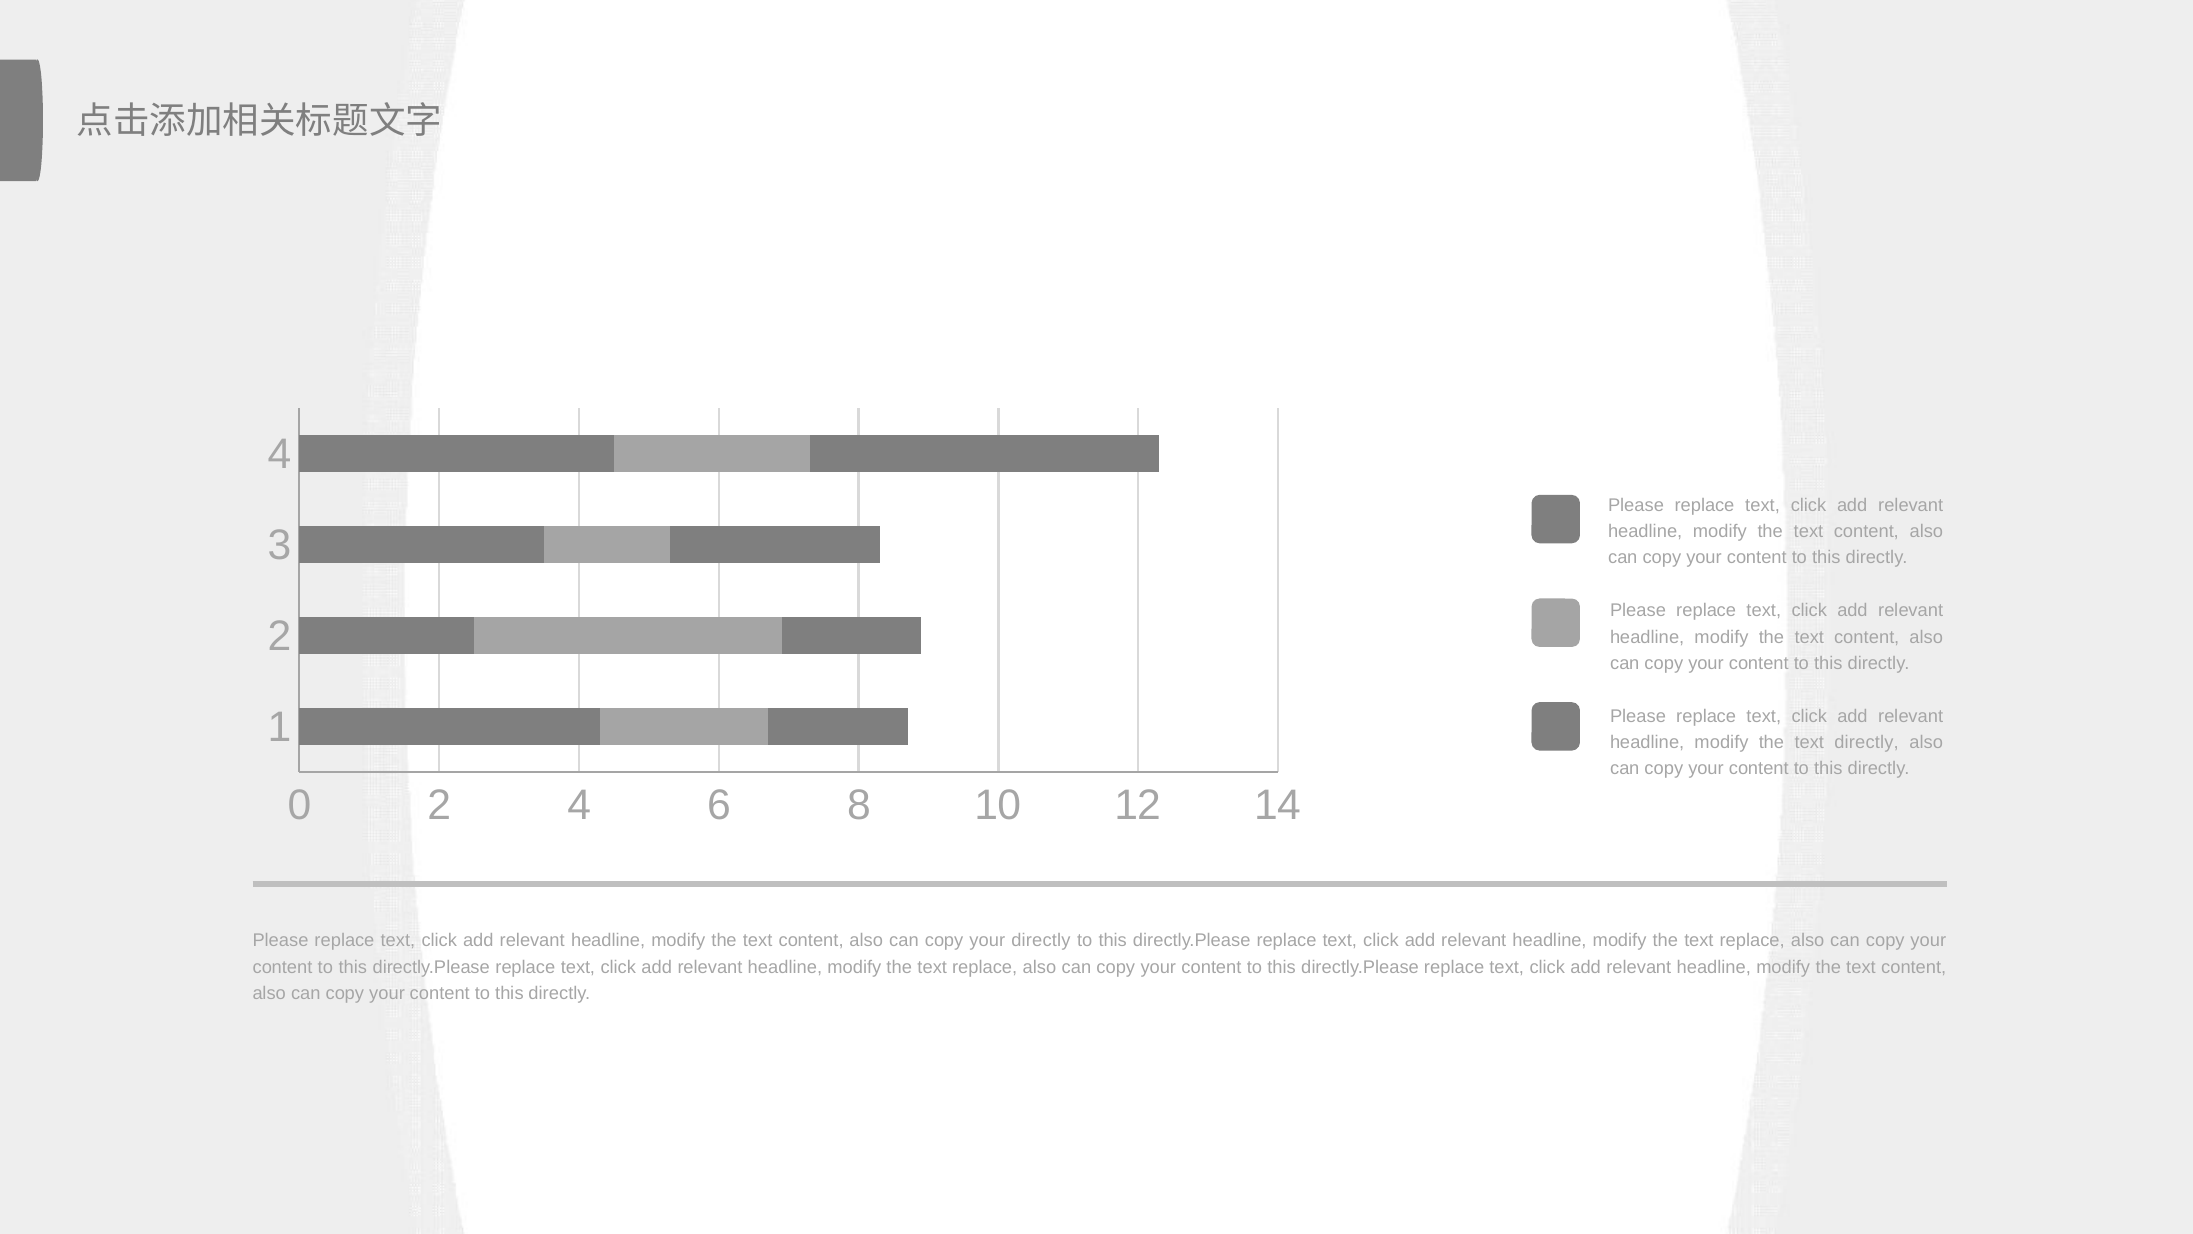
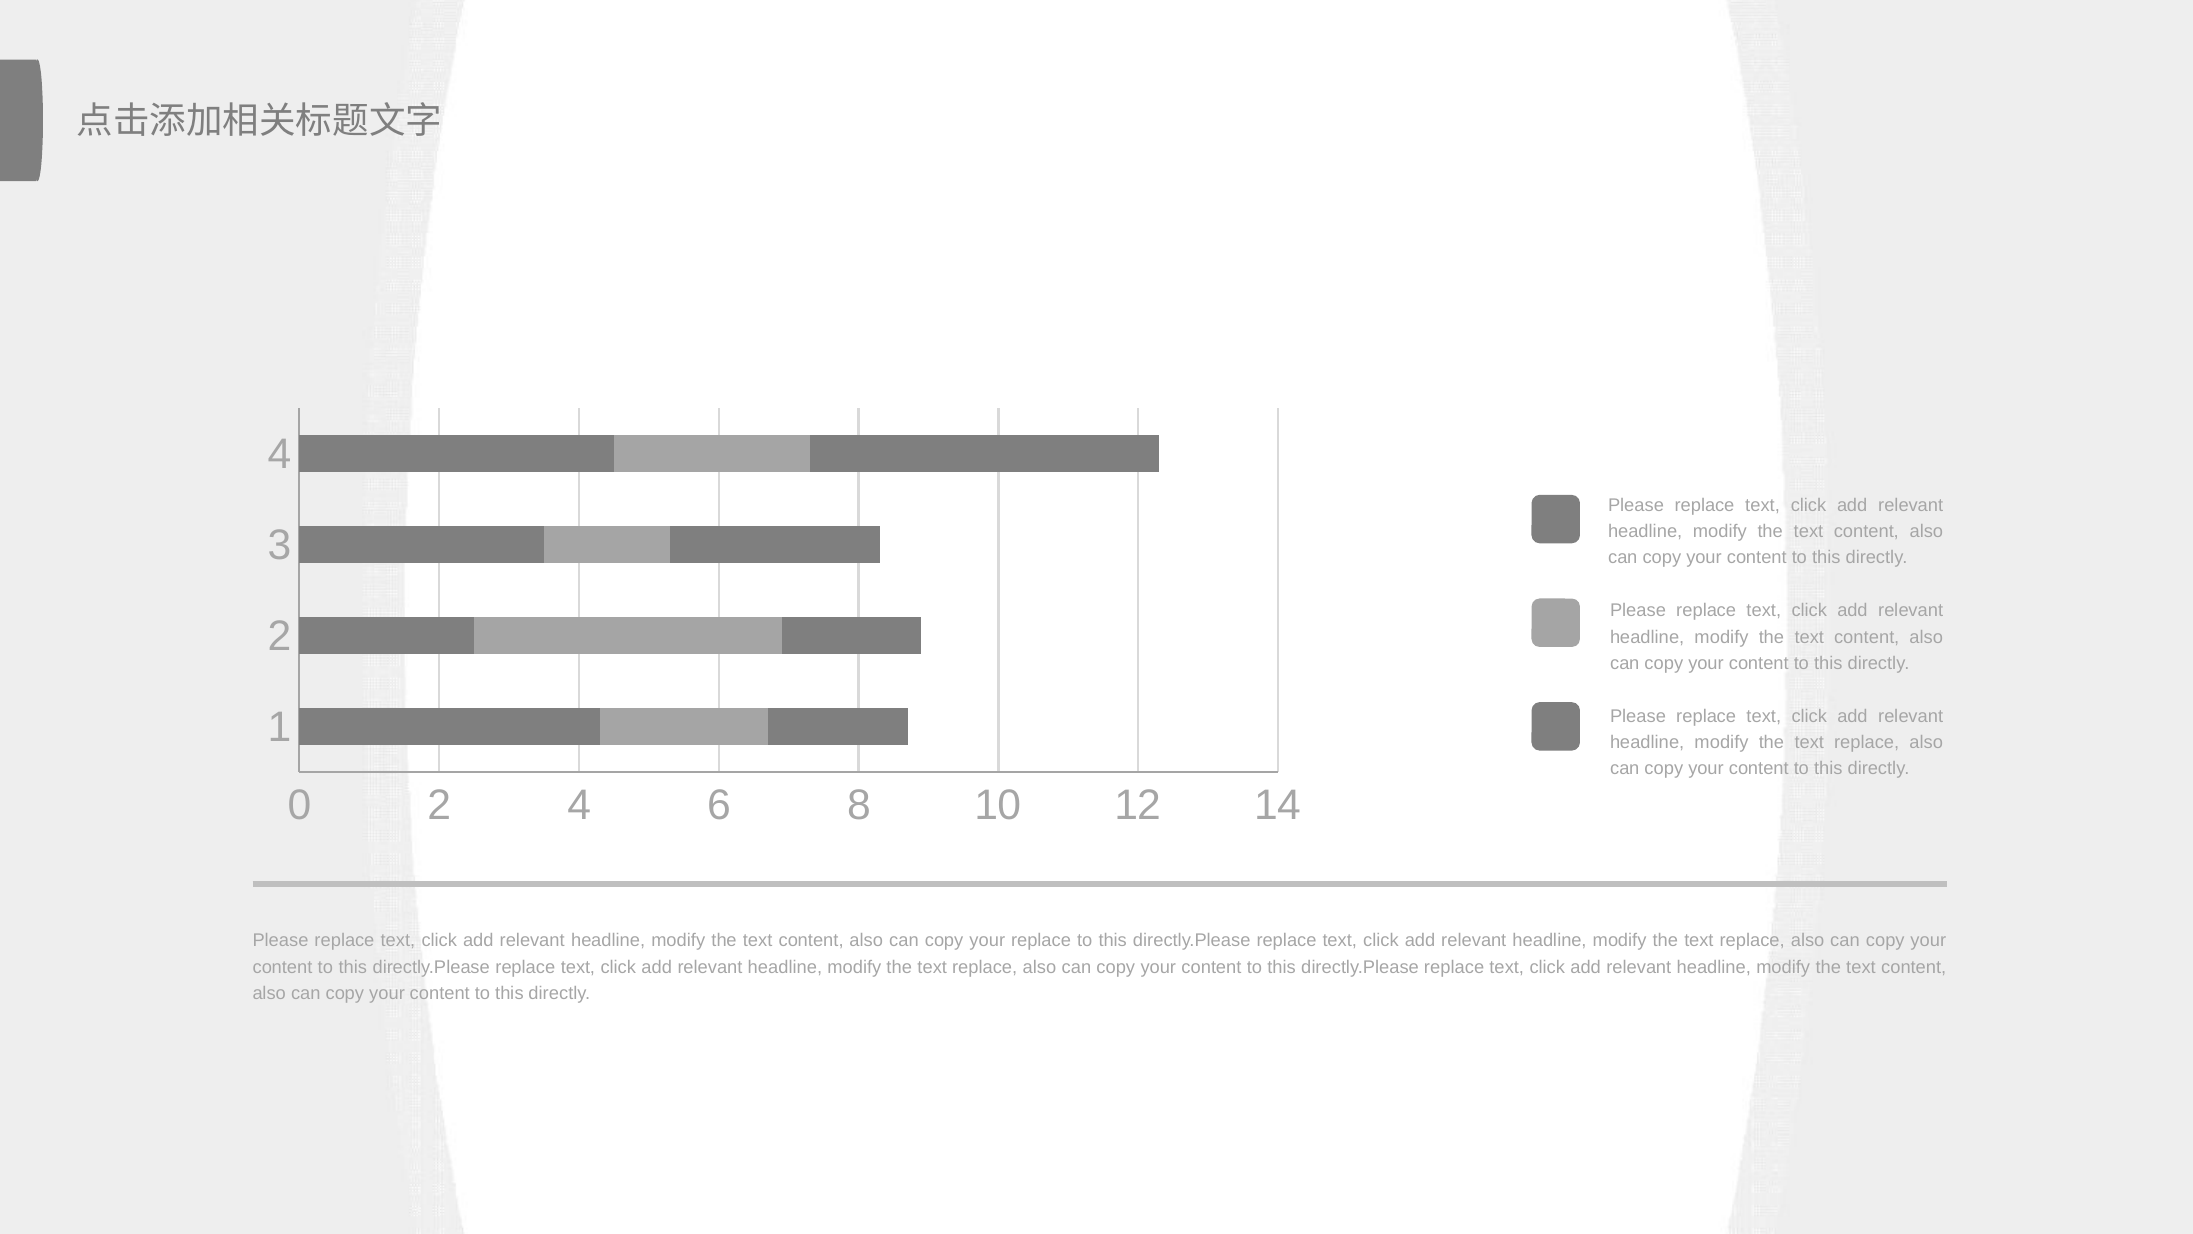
directly: directly -> replace (1867, 742)
your directly: directly -> replace (1041, 941)
